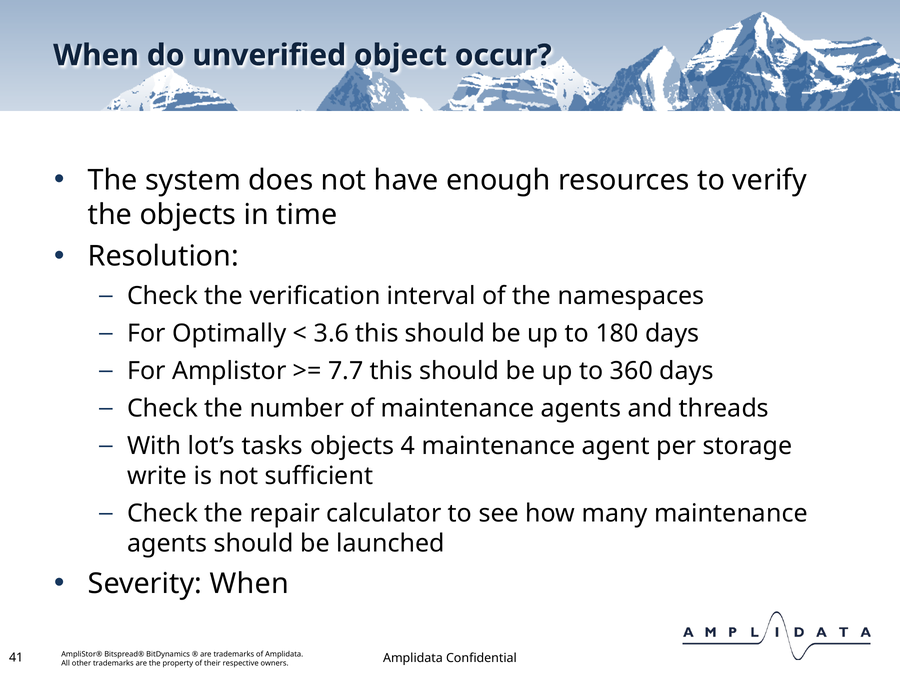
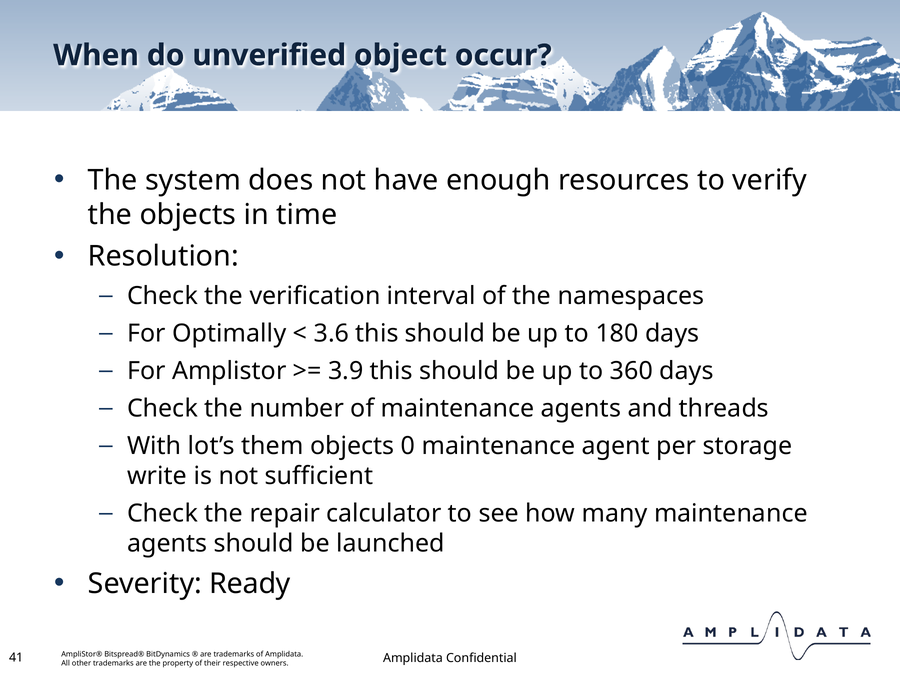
7.7: 7.7 -> 3.9 (346, 371)
tasks: tasks -> them (272, 446)
4: 4 -> 0 (408, 446)
Severity When: When -> Ready (250, 584)
